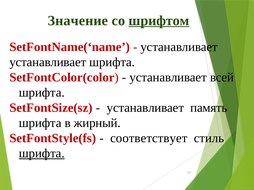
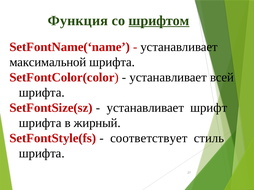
Значение: Значение -> Функция (78, 21)
устанавливает: устанавливает -> максимальной (48, 62)
память: память -> шрифт (209, 108)
шрифта underline: present -> none (42, 154)
